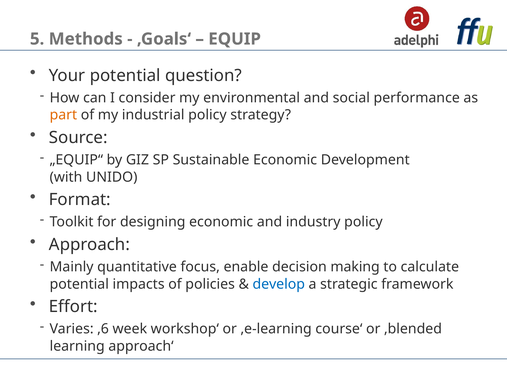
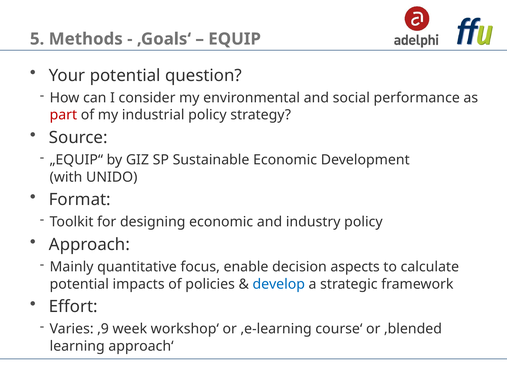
part colour: orange -> red (63, 115)
making: making -> aspects (355, 267)
‚6: ‚6 -> ‚9 (103, 329)
